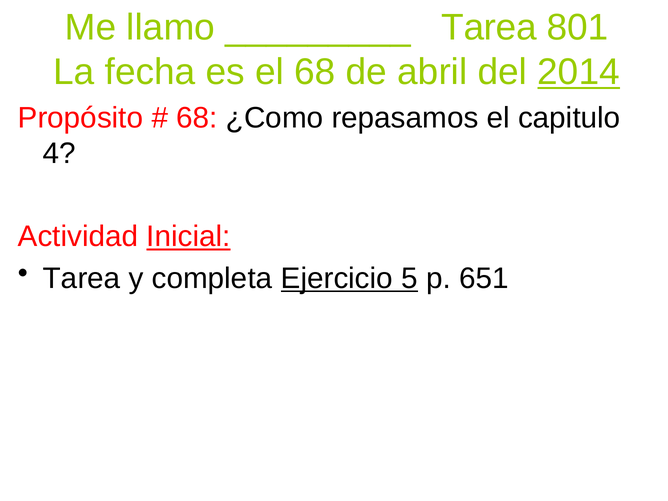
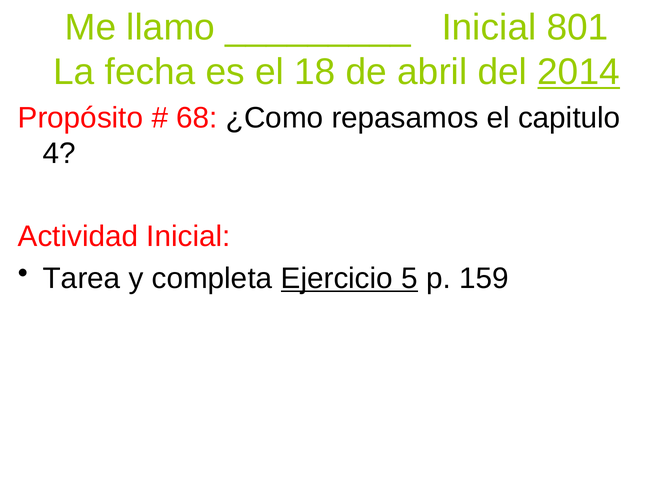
Tarea: Tarea -> Inicial (489, 28)
el 68: 68 -> 18 (315, 72)
Inicial underline: present -> none (189, 237)
651: 651 -> 159 (484, 278)
